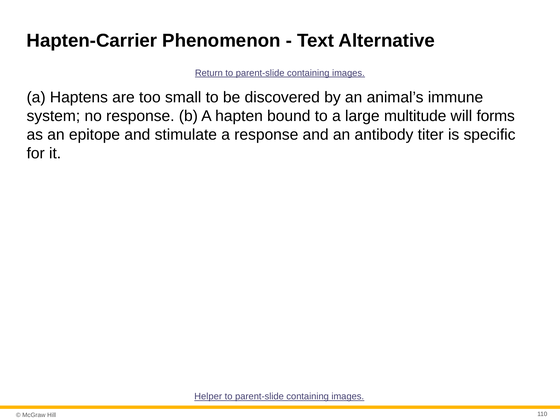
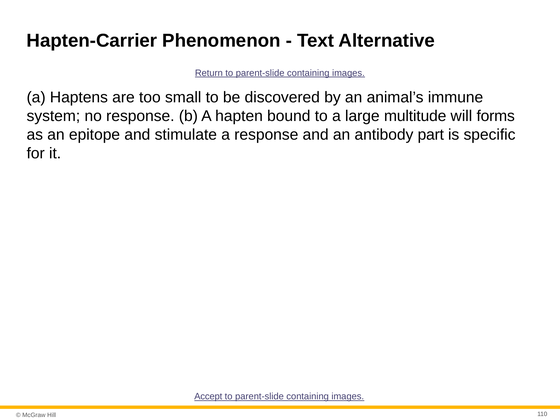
titer: titer -> part (431, 135)
Helper: Helper -> Accept (208, 397)
